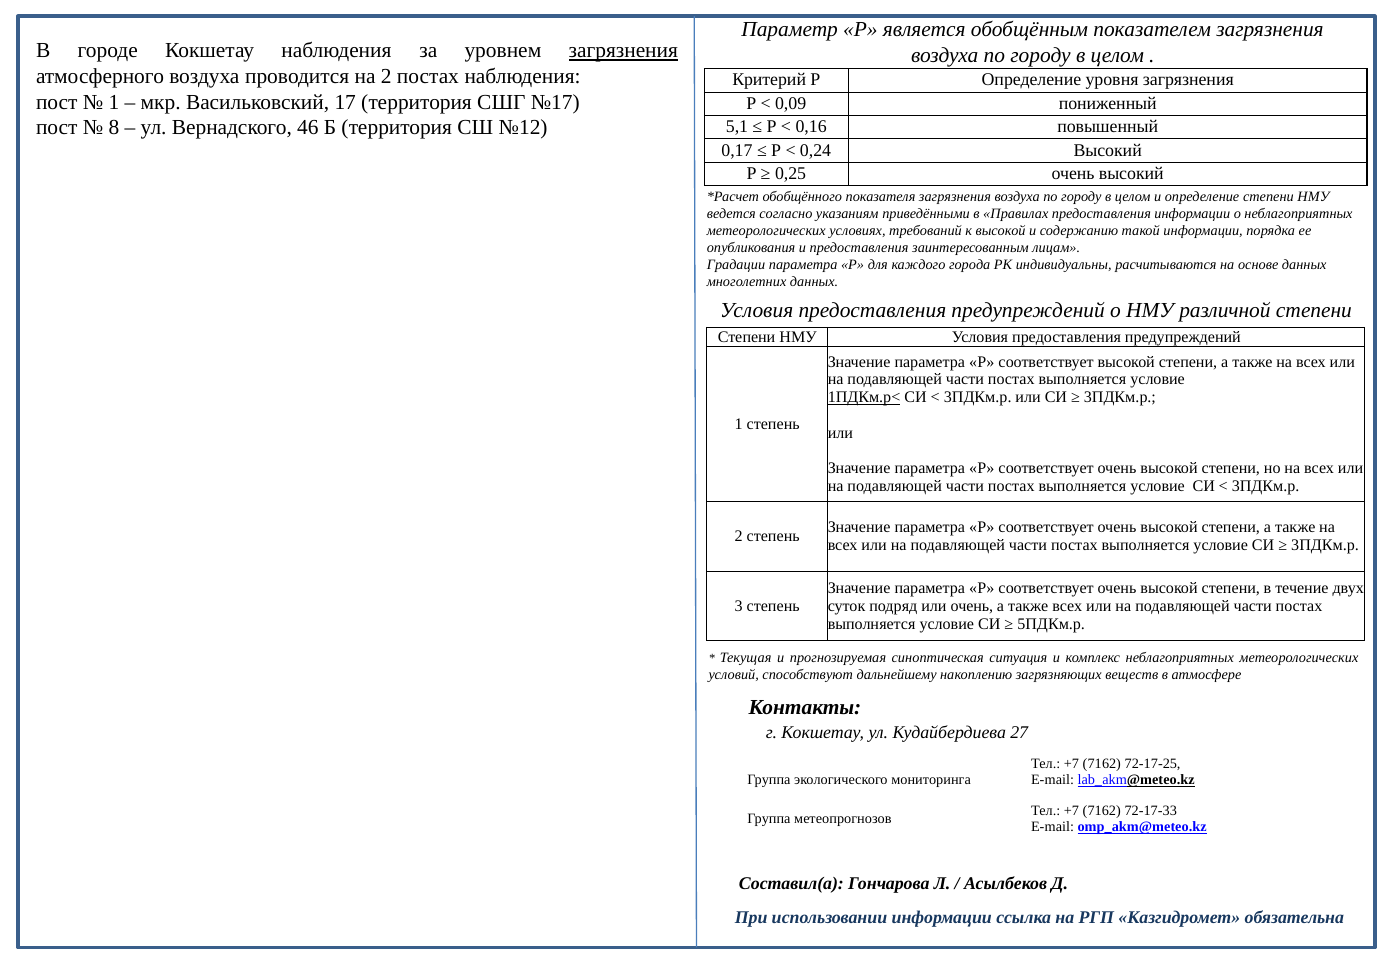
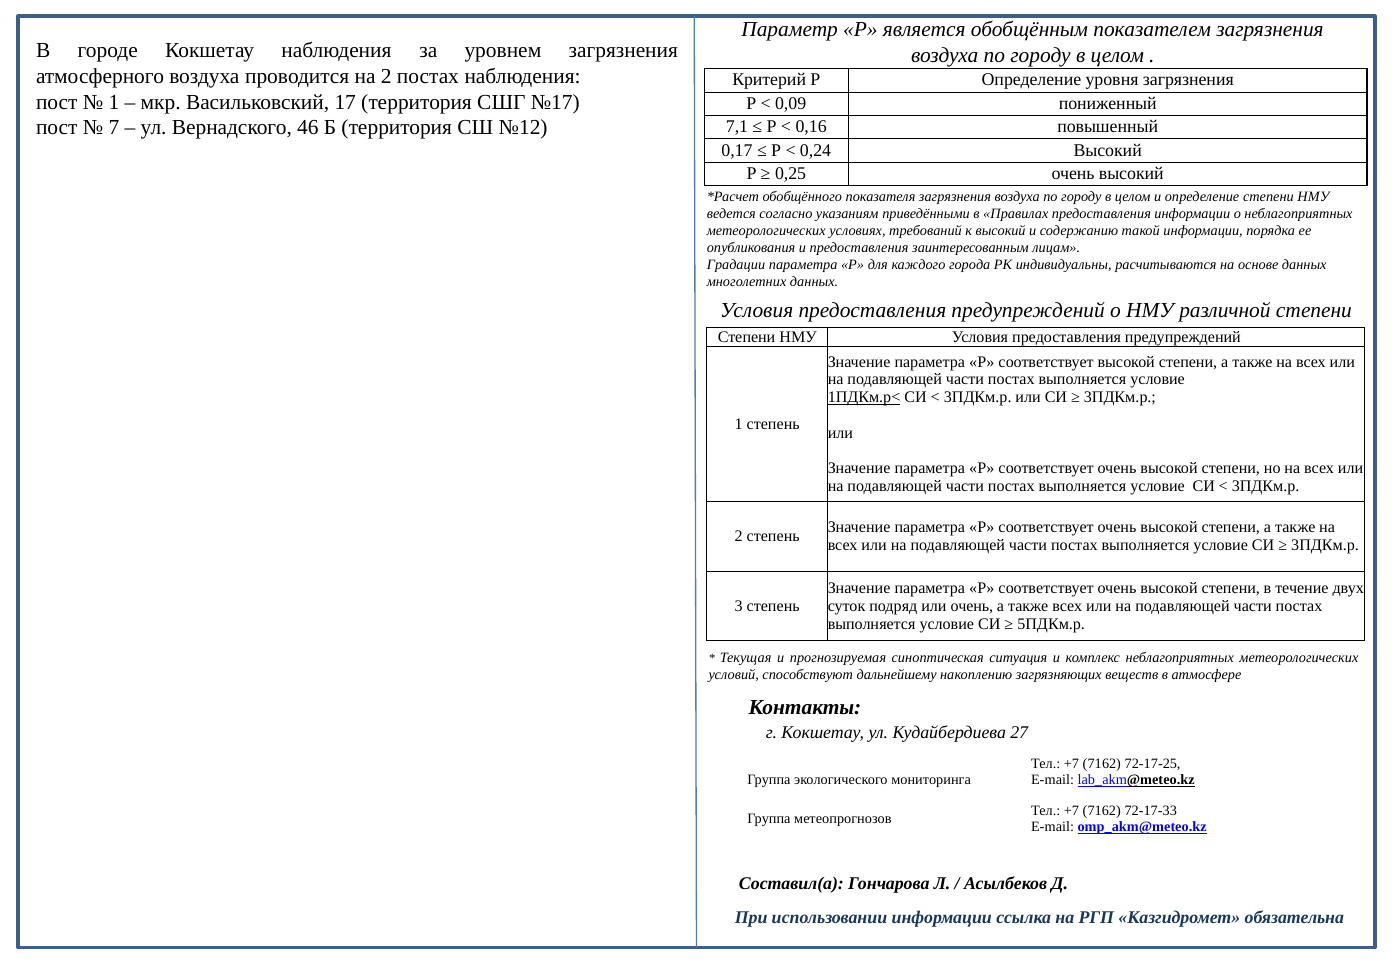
загрязнения underline: present -> none (623, 51)
8: 8 -> 7 (114, 128)
5,1: 5,1 -> 7,1 (737, 127)
к высокой: высокой -> высокий (1001, 231)
